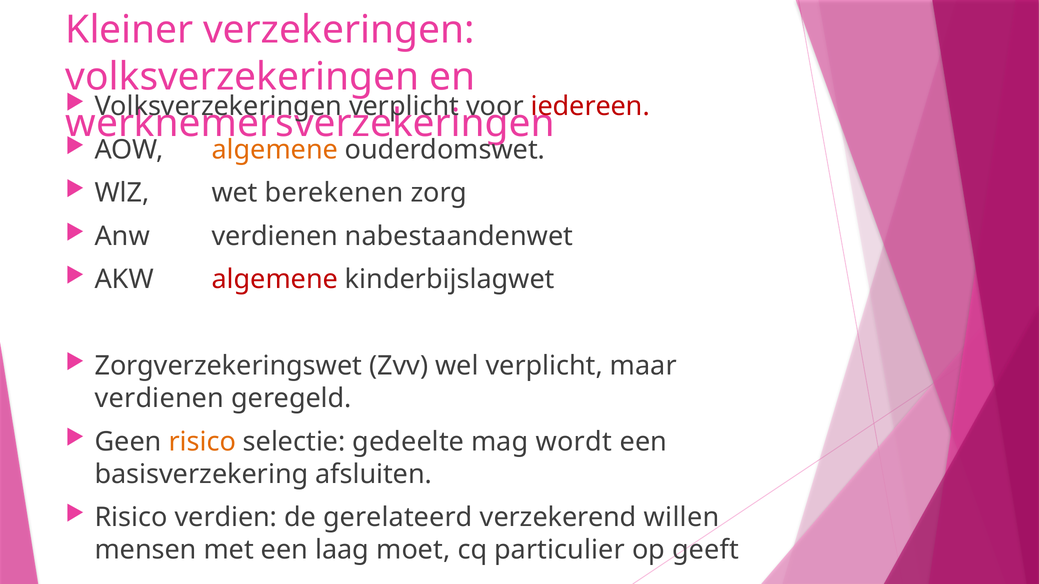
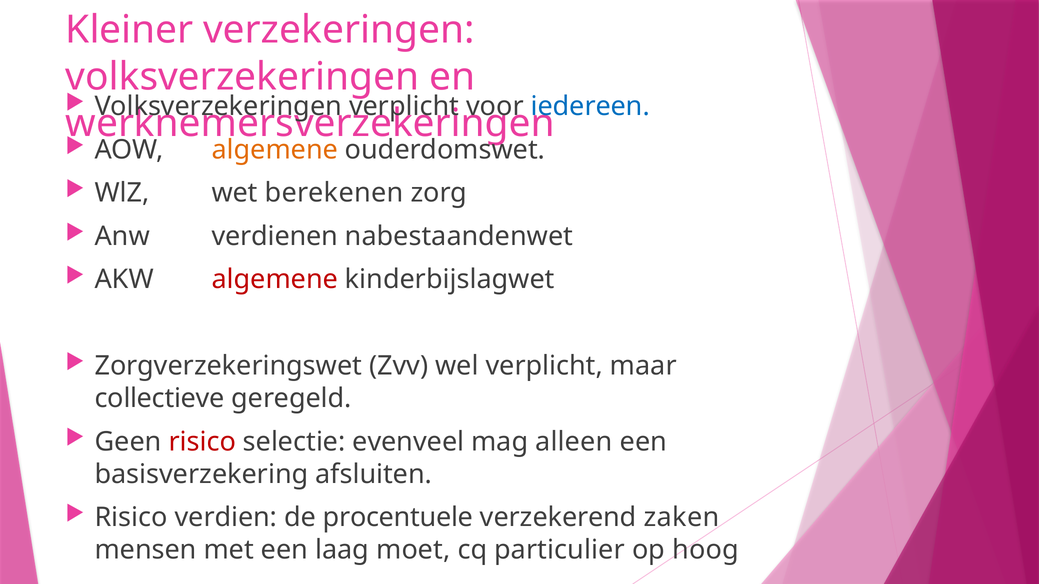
iedereen colour: red -> blue (590, 107)
verdienen: verdienen -> collectieve (160, 399)
risico colour: orange -> red (202, 442)
gedeelte: gedeelte -> evenveel (408, 442)
wordt: wordt -> alleen (574, 442)
gerelateerd: gerelateerd -> procentuele (398, 518)
willen: willen -> zaken (682, 518)
geeft: geeft -> hoog (706, 550)
